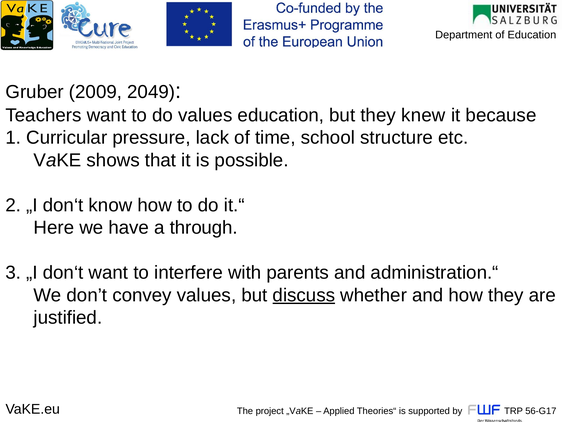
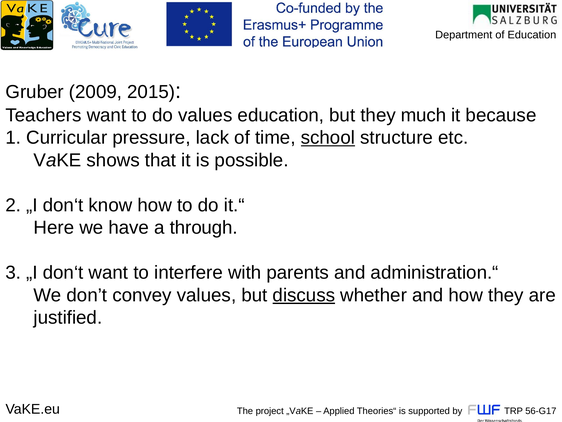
2049: 2049 -> 2015 (151, 92)
knew: knew -> much (424, 115)
school underline: none -> present (328, 138)
